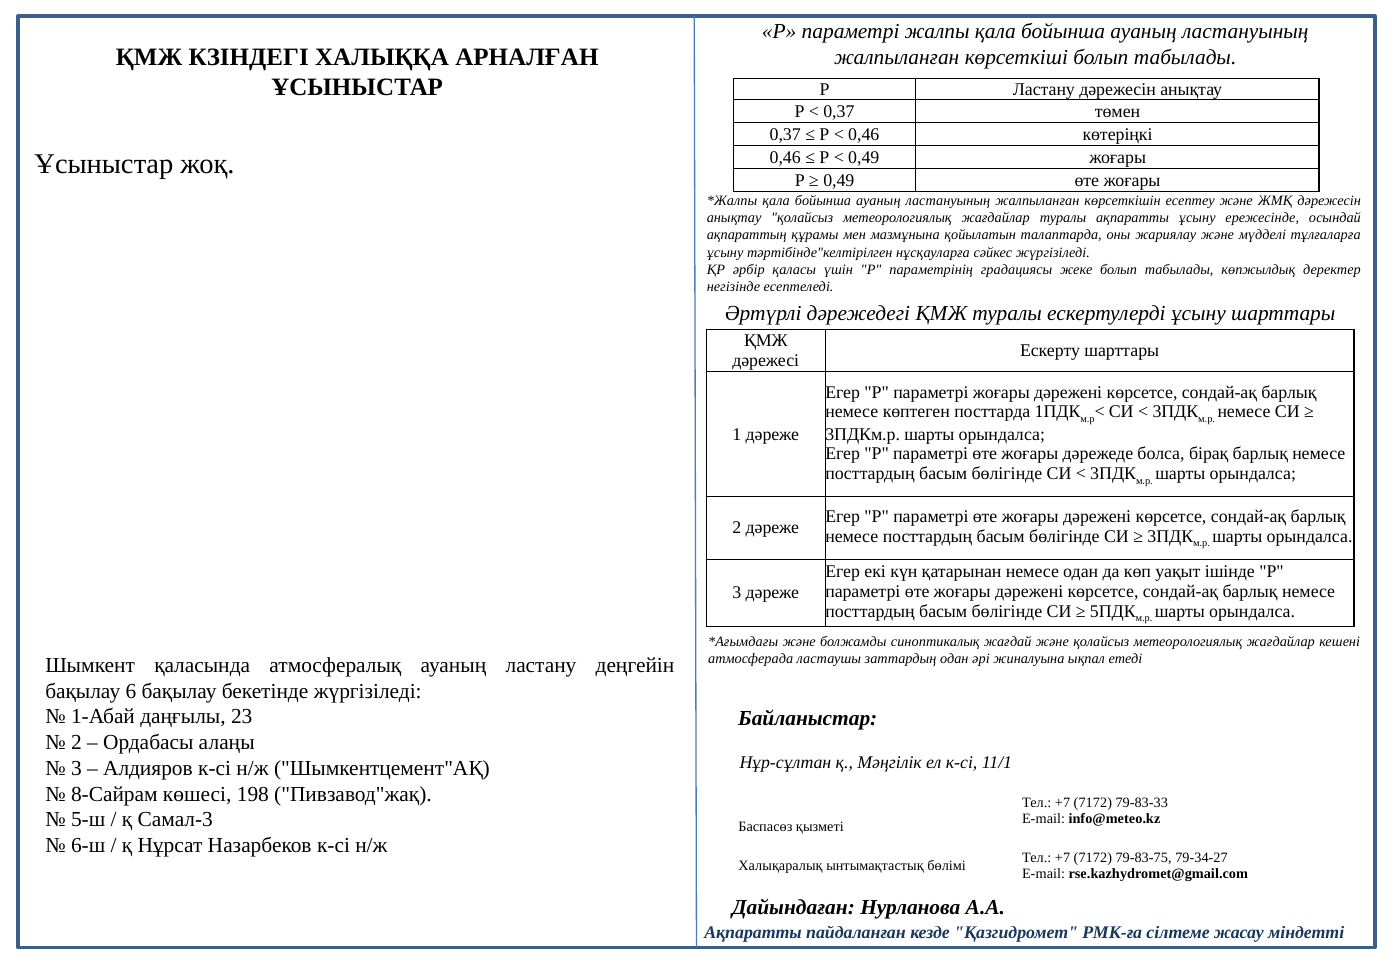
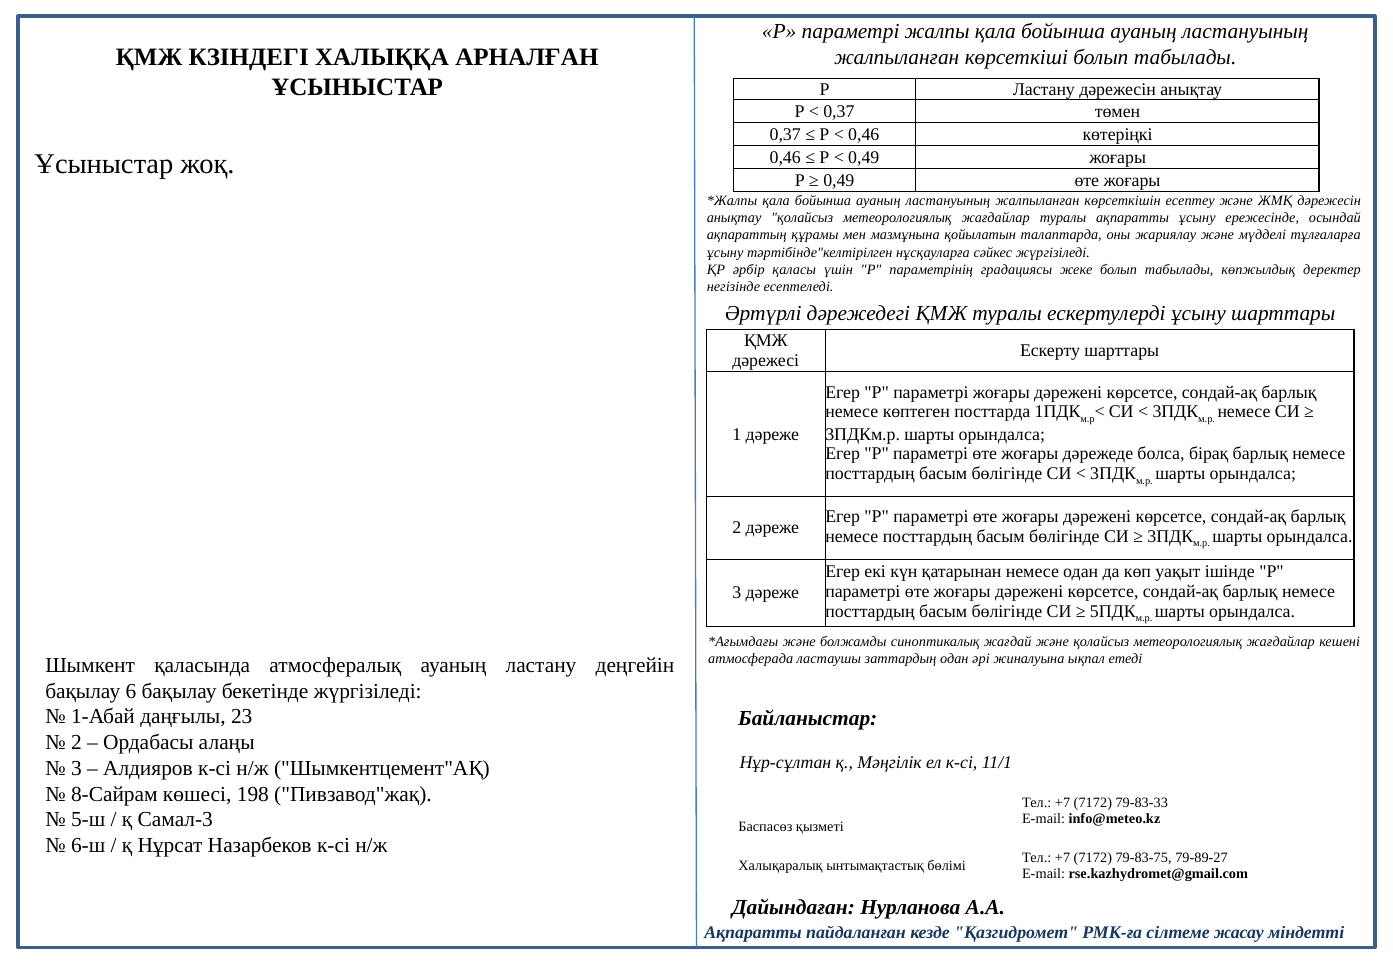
79-34-27: 79-34-27 -> 79-89-27 (1202, 859)
